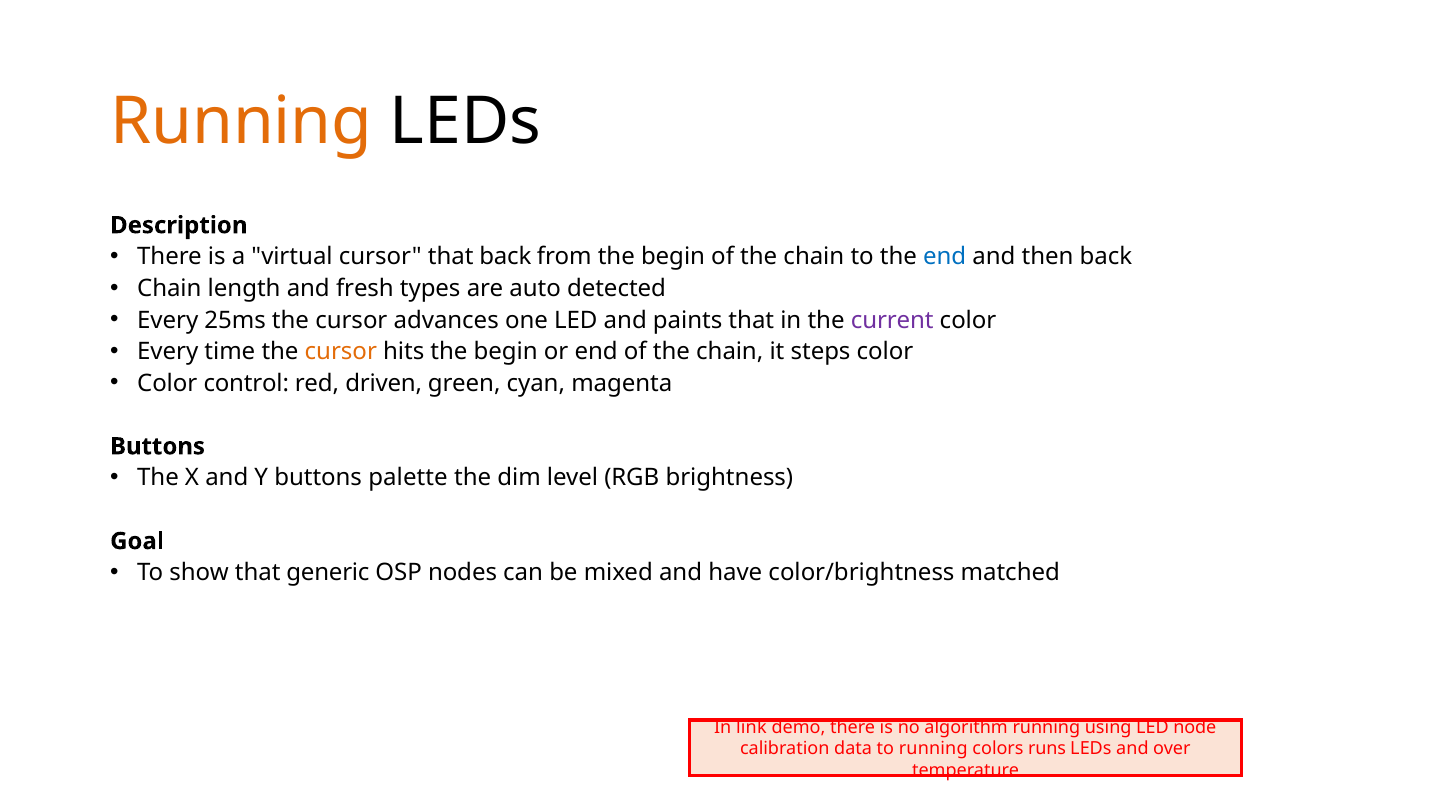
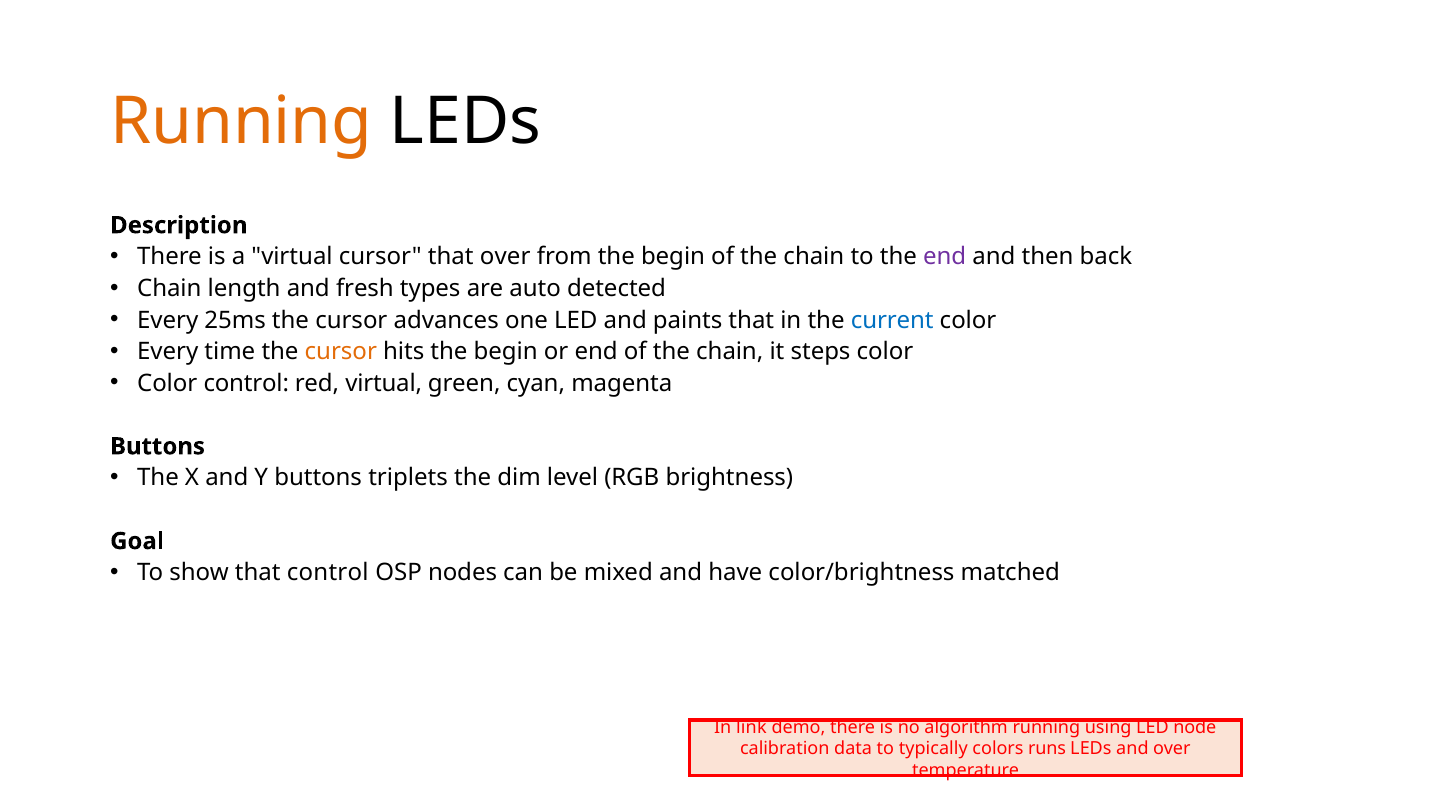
that back: back -> over (505, 257)
end colour: blue -> purple (945, 257)
current colour: purple -> blue (892, 320)
red driven: driven -> virtual (384, 383)
palette: palette -> triplets (408, 478)
that generic: generic -> control (328, 573)
to running: running -> typically (933, 749)
